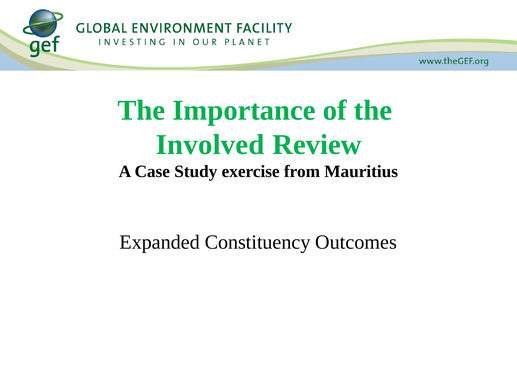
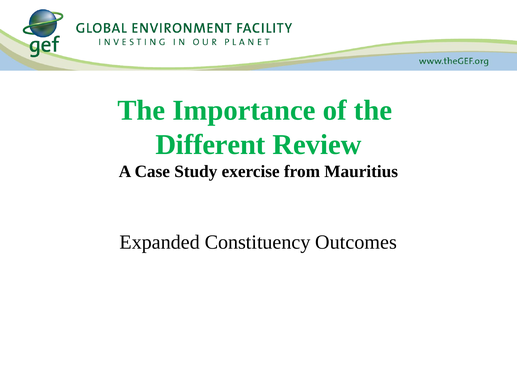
Involved: Involved -> Different (210, 145)
